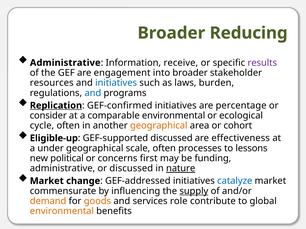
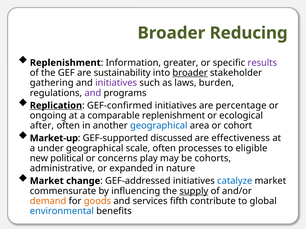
Administrative: Administrative -> Replenishment (65, 63)
receive: receive -> greater (181, 63)
engagement: engagement -> sustainability (122, 73)
broader underline: none -> present (190, 73)
resources: resources -> gathering (52, 83)
initiatives colour: blue -> purple (116, 83)
and colour: blue -> purple (93, 93)
consider: consider -> ongoing (48, 116)
comparable environmental: environmental -> replenishment (174, 116)
cycle: cycle -> after (42, 126)
geographical colour: orange -> blue (159, 126)
Eligible-up: Eligible-up -> Market-up (54, 138)
lessons: lessons -> eligible (251, 149)
first: first -> play (149, 159)
funding: funding -> cohorts (213, 159)
or discussed: discussed -> expanded (131, 169)
nature underline: present -> none (181, 169)
role: role -> fifth (179, 201)
environmental colour: orange -> blue (62, 212)
